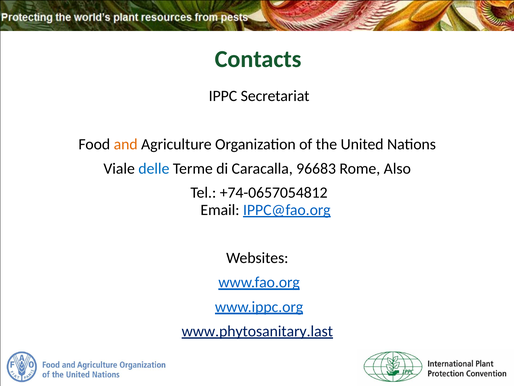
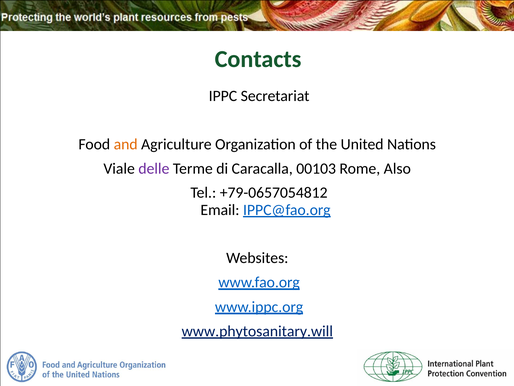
delle colour: blue -> purple (154, 168)
96683: 96683 -> 00103 (316, 168)
+74-0657054812: +74-0657054812 -> +79-0657054812 (274, 192)
www.phytosanitary.last: www.phytosanitary.last -> www.phytosanitary.will (257, 331)
